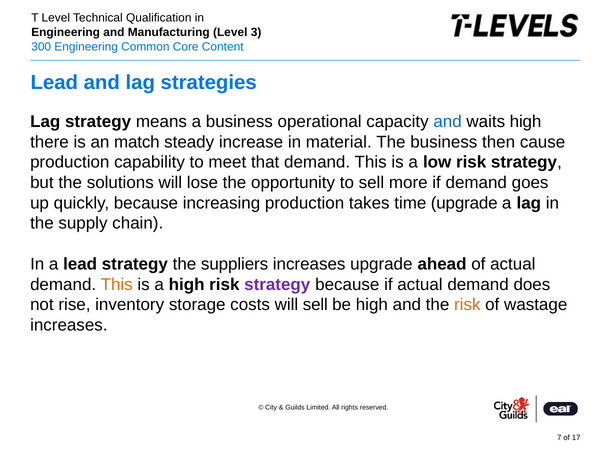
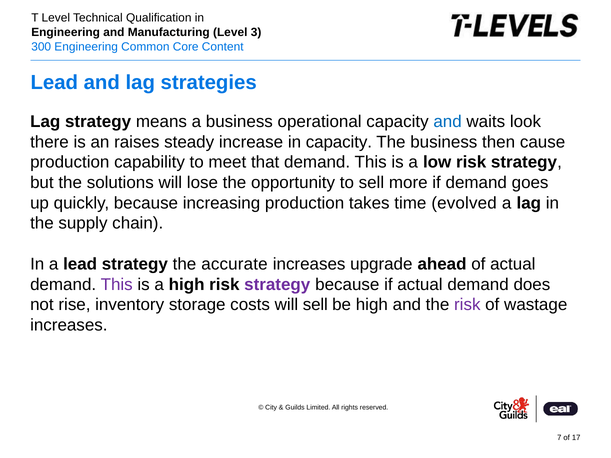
waits high: high -> look (525, 122)
match: match -> raises (137, 142)
in material: material -> capacity (339, 142)
time upgrade: upgrade -> evolved (464, 203)
suppliers: suppliers -> accurate (234, 264)
This colour: orange -> purple (117, 285)
risk colour: orange -> purple (467, 305)
